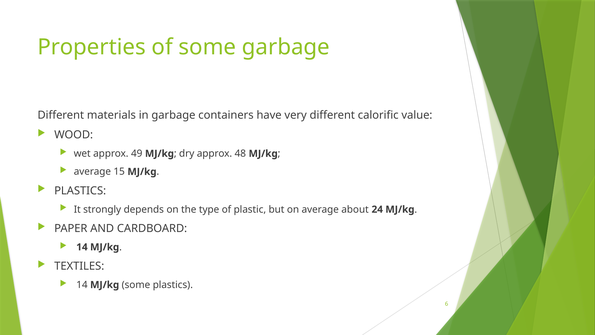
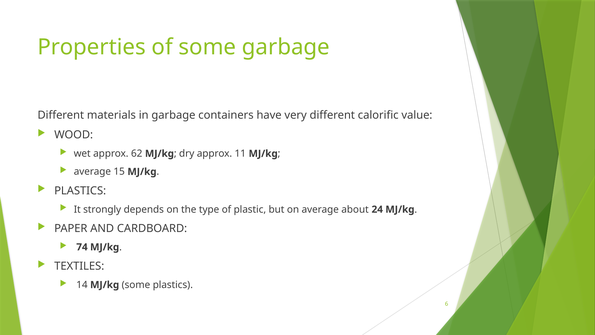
49: 49 -> 62 (137, 153)
48: 48 -> 11 (240, 153)
14: 14 -> 74 (82, 247)
